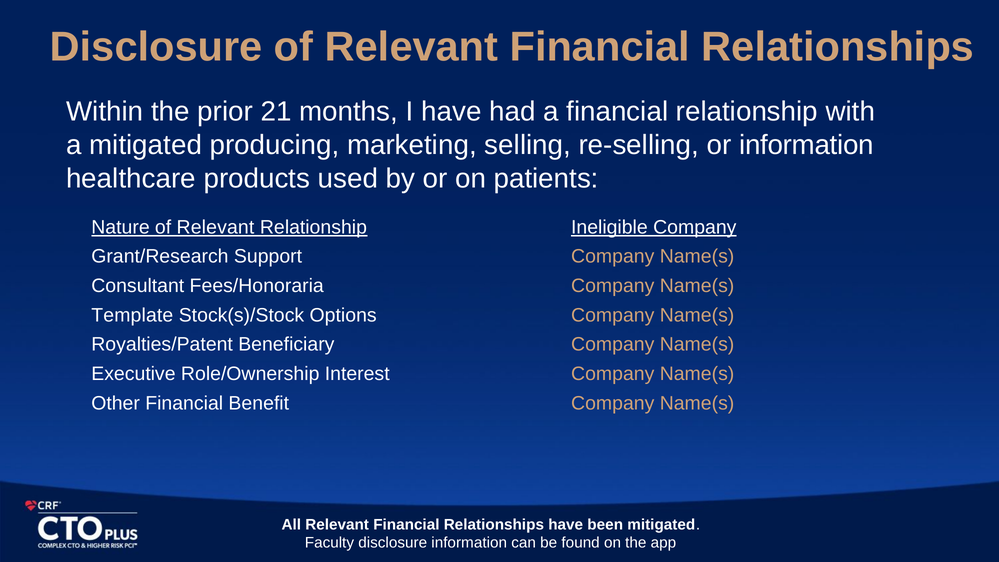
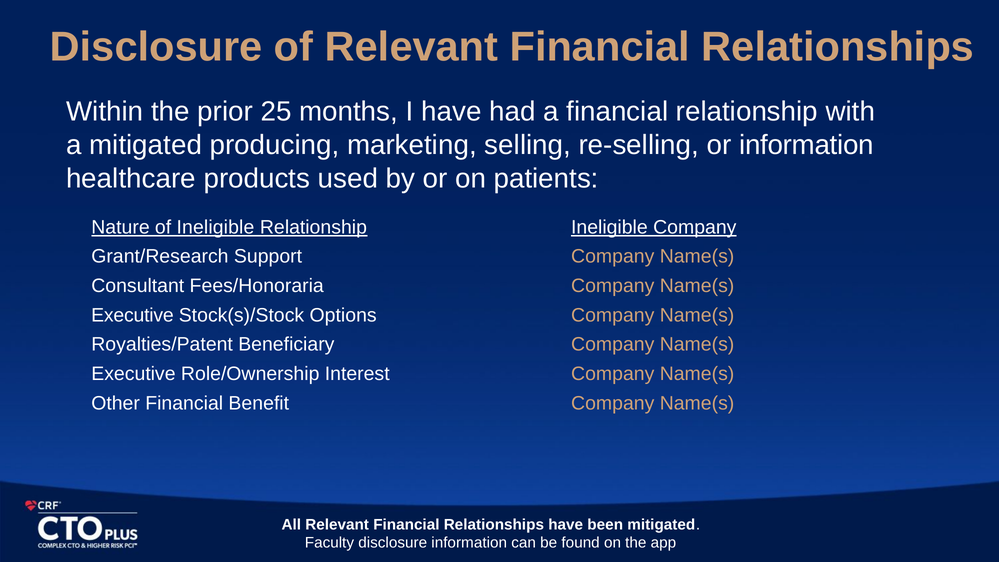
21: 21 -> 25 (276, 112)
Nature of Relevant: Relevant -> Ineligible (215, 227)
Template: Template -> Executive (132, 315)
